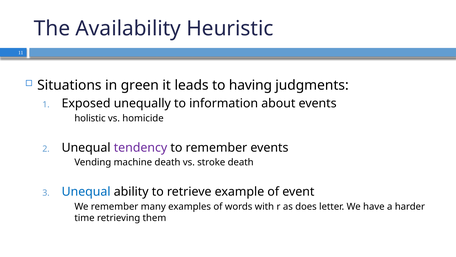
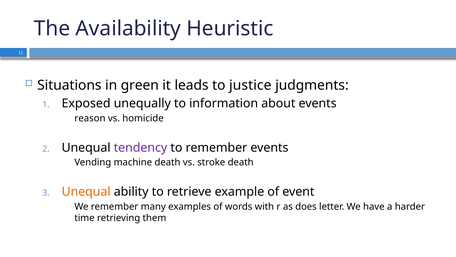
having: having -> justice (250, 85)
holistic: holistic -> reason (90, 118)
Unequal colour: blue -> orange (86, 191)
